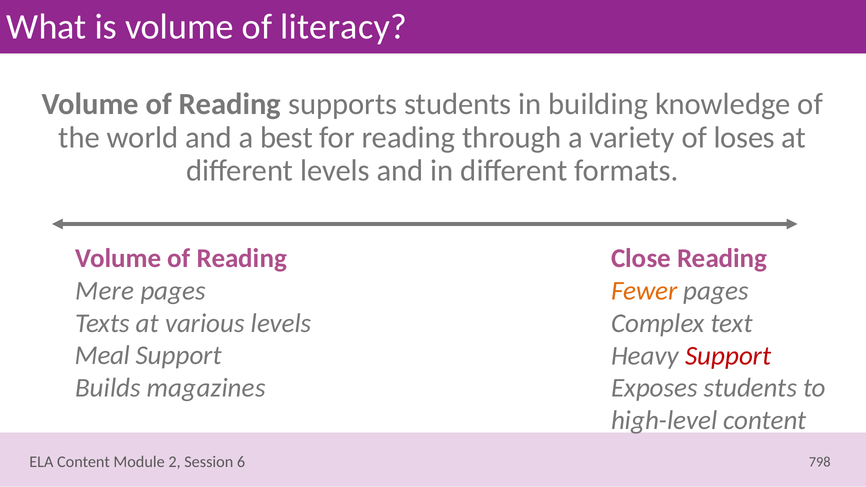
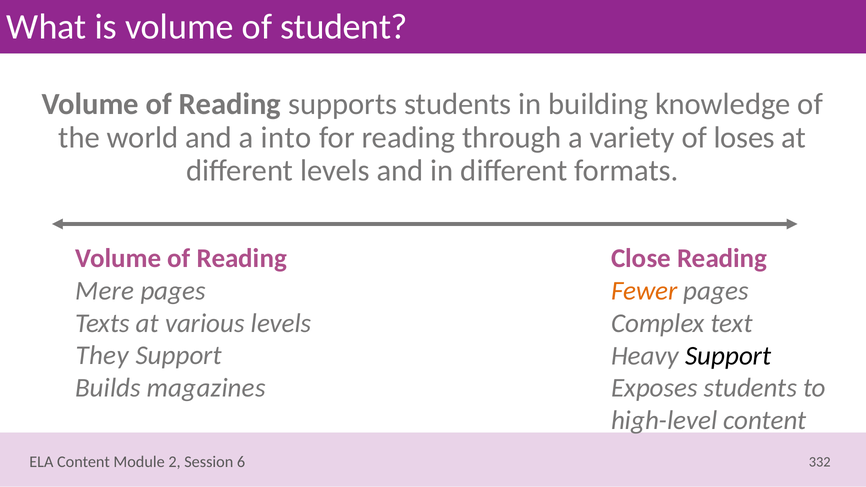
literacy: literacy -> student (344, 27)
best: best -> into (286, 137)
Meal: Meal -> They (102, 356)
Support colour: red -> black (728, 356)
798: 798 -> 332 (820, 462)
